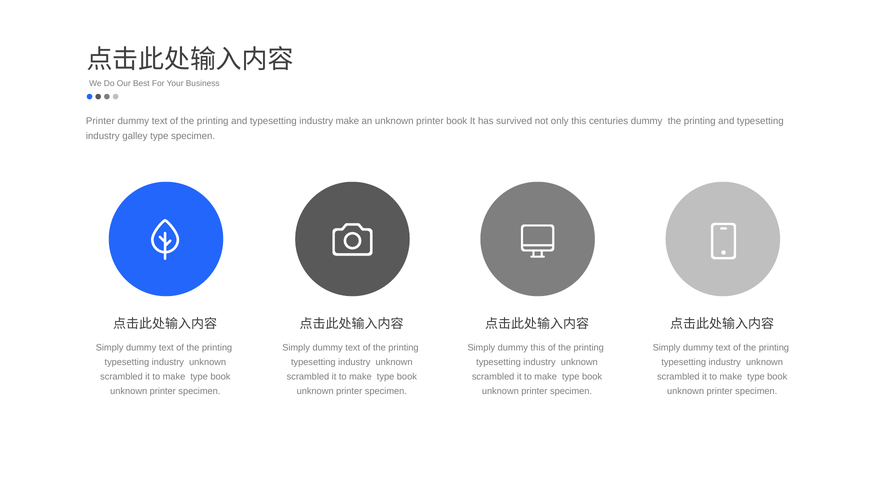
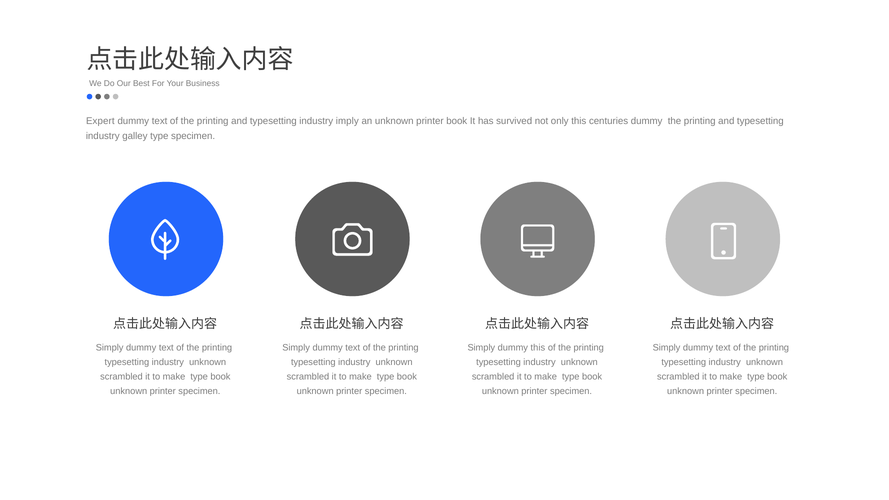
Printer: Printer -> Expert (100, 121)
industry make: make -> imply (347, 121)
